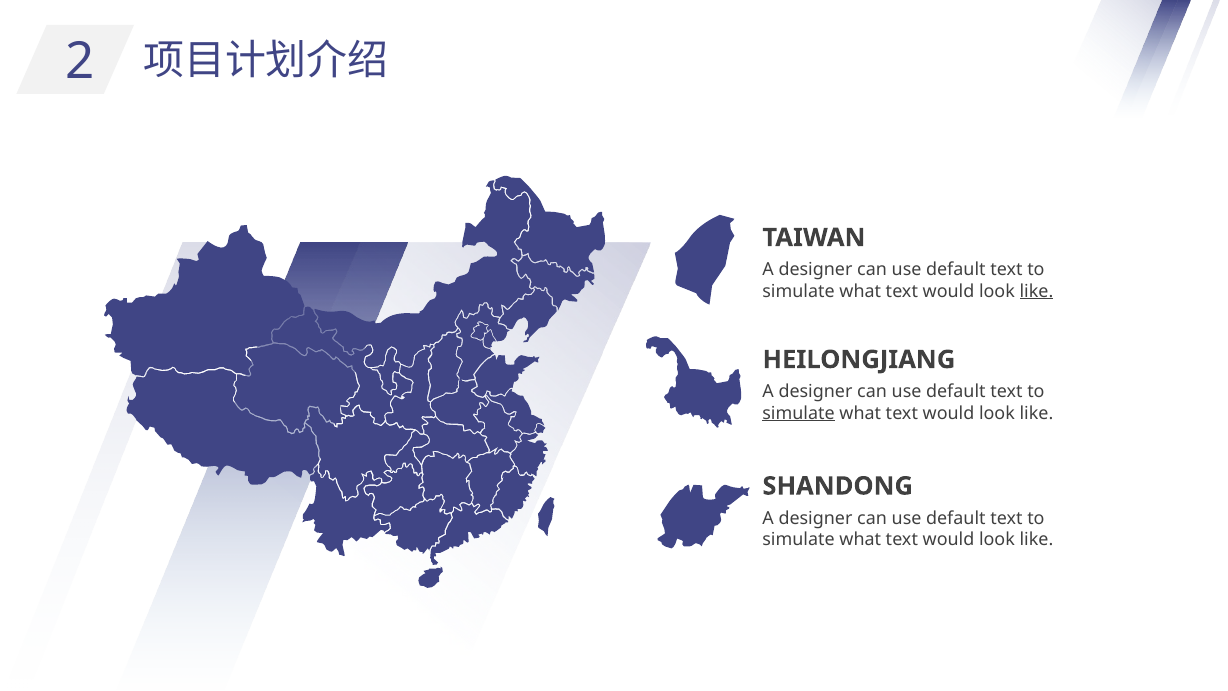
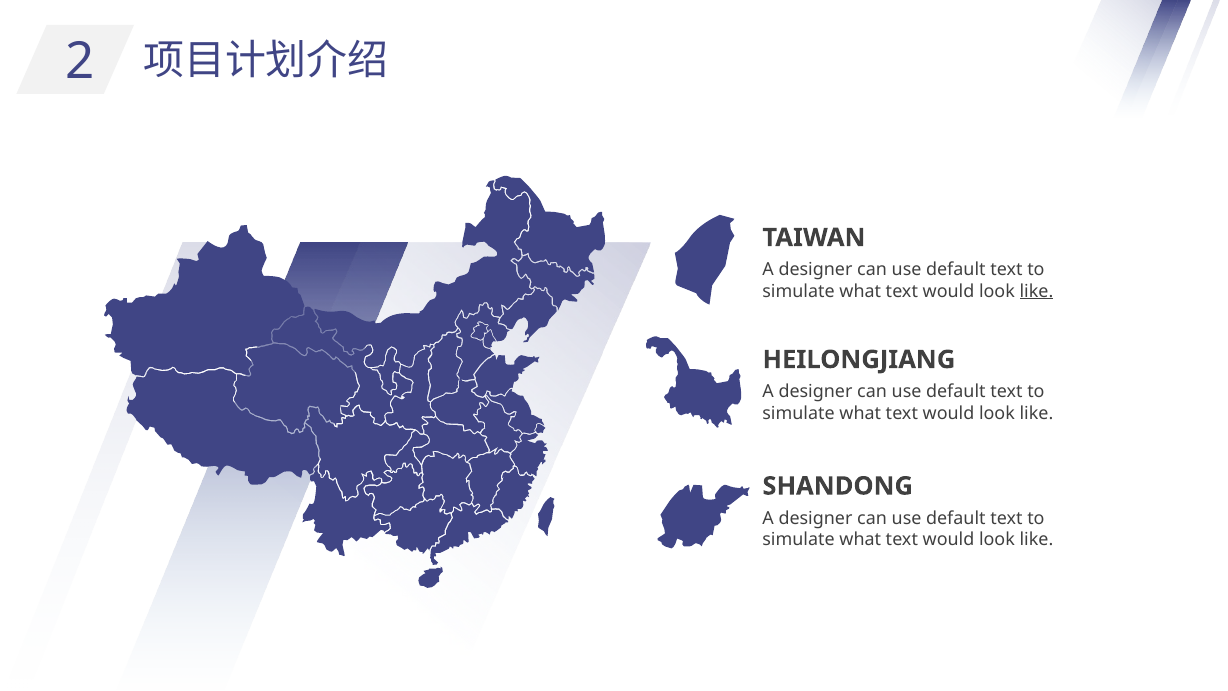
simulate underline: present -> none (799, 413)
